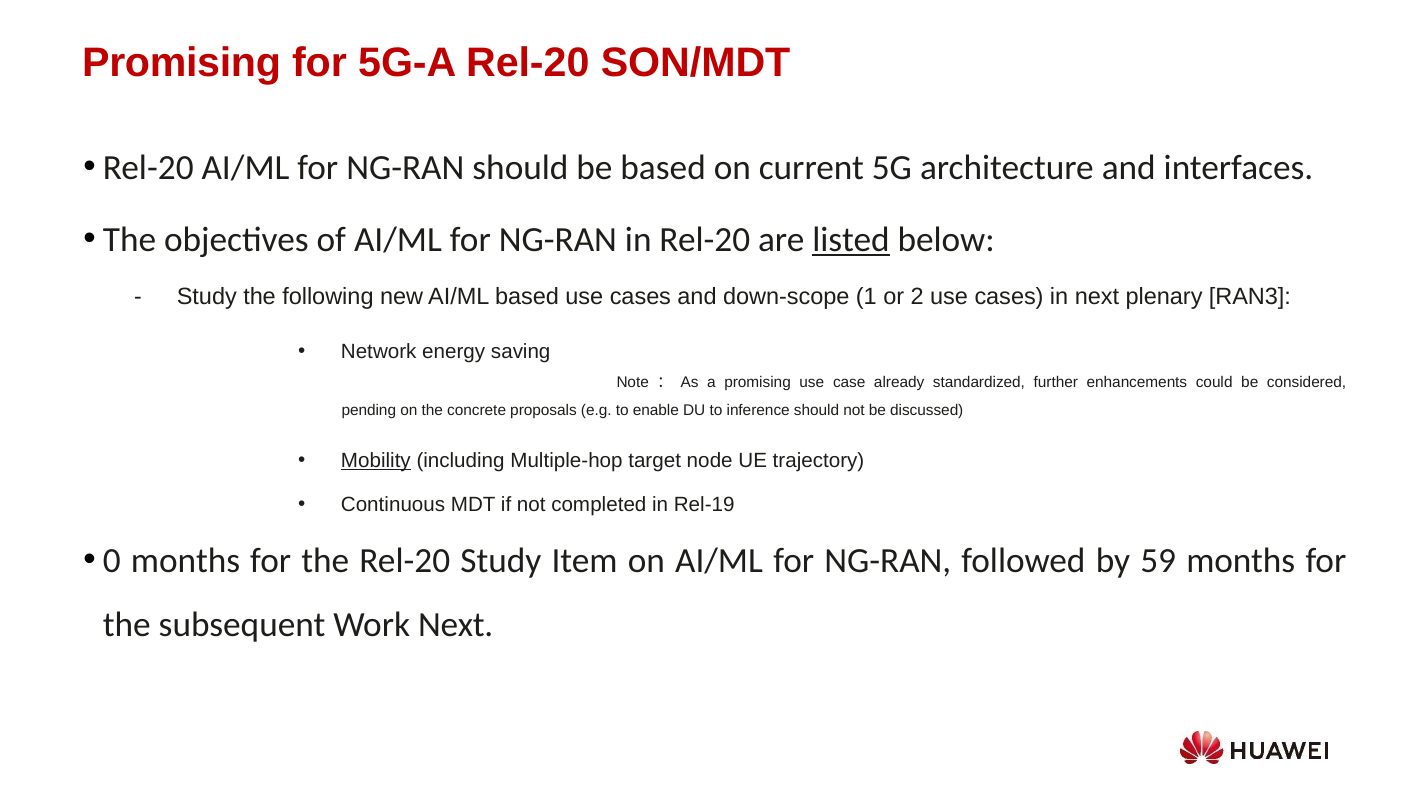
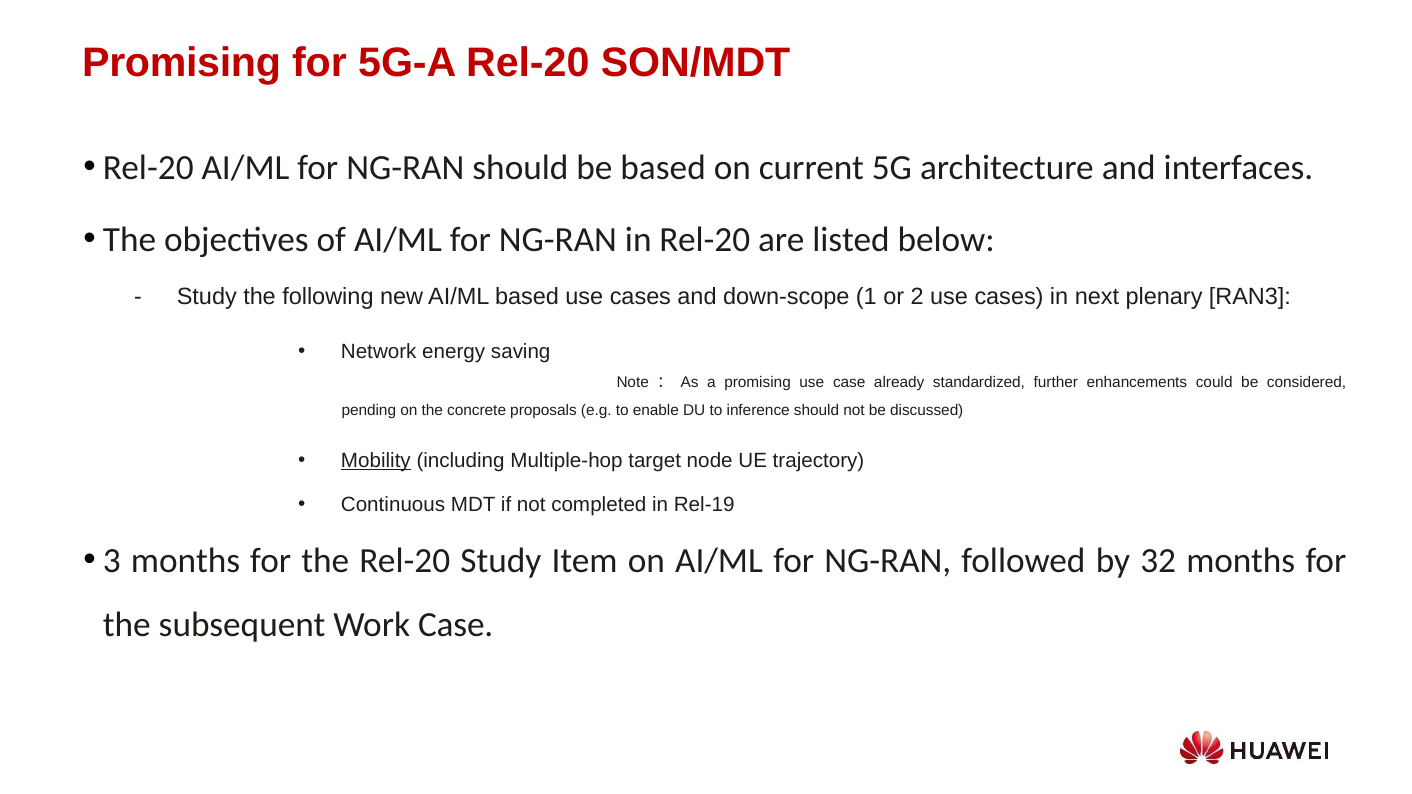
listed underline: present -> none (851, 240)
0: 0 -> 3 (112, 561)
59: 59 -> 32 (1158, 561)
Work Next: Next -> Case (456, 624)
